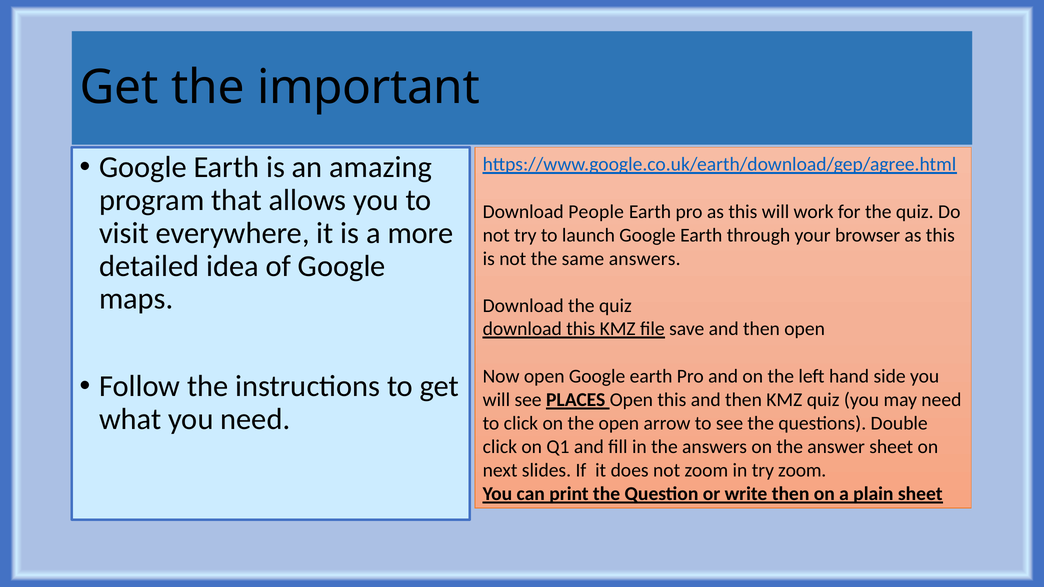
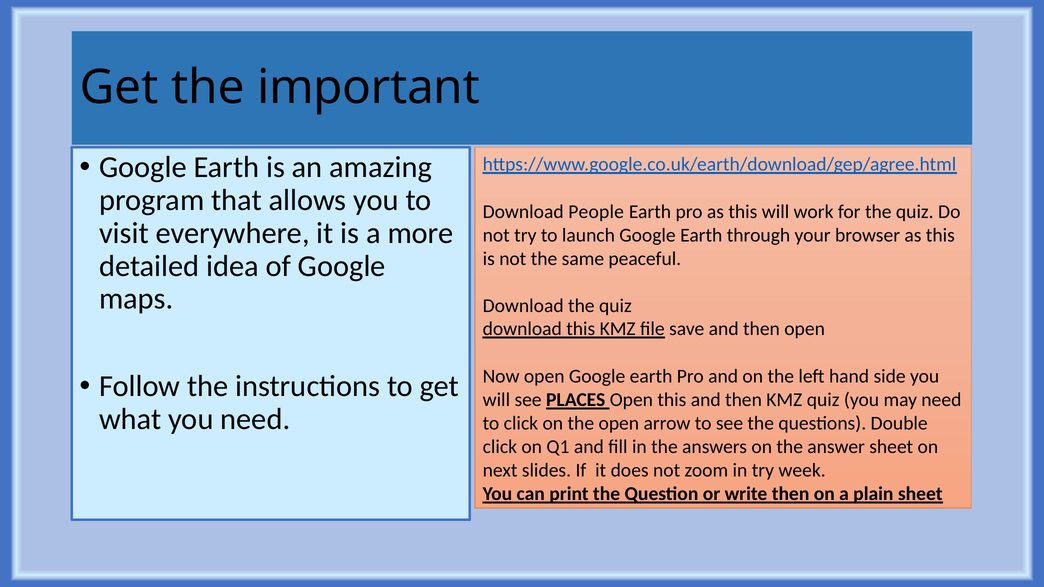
same answers: answers -> peaceful (645, 259)
try zoom: zoom -> week (802, 471)
